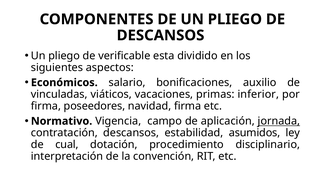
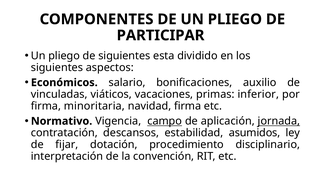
DESCANSOS: DESCANSOS -> PARTICIPAR (161, 35)
de verificable: verificable -> siguientes (124, 56)
poseedores: poseedores -> minoritaria (94, 106)
campo underline: none -> present (165, 121)
cual: cual -> fijar (67, 144)
